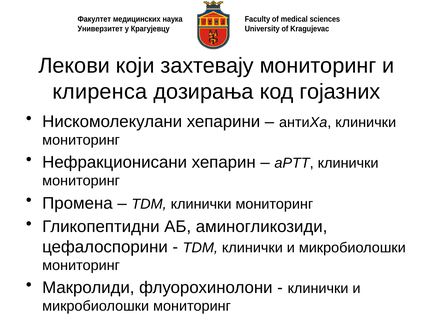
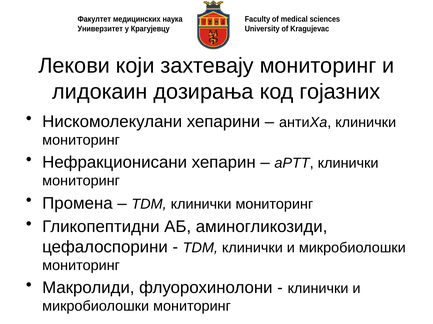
клиренса: клиренса -> лидокаин (100, 92)
